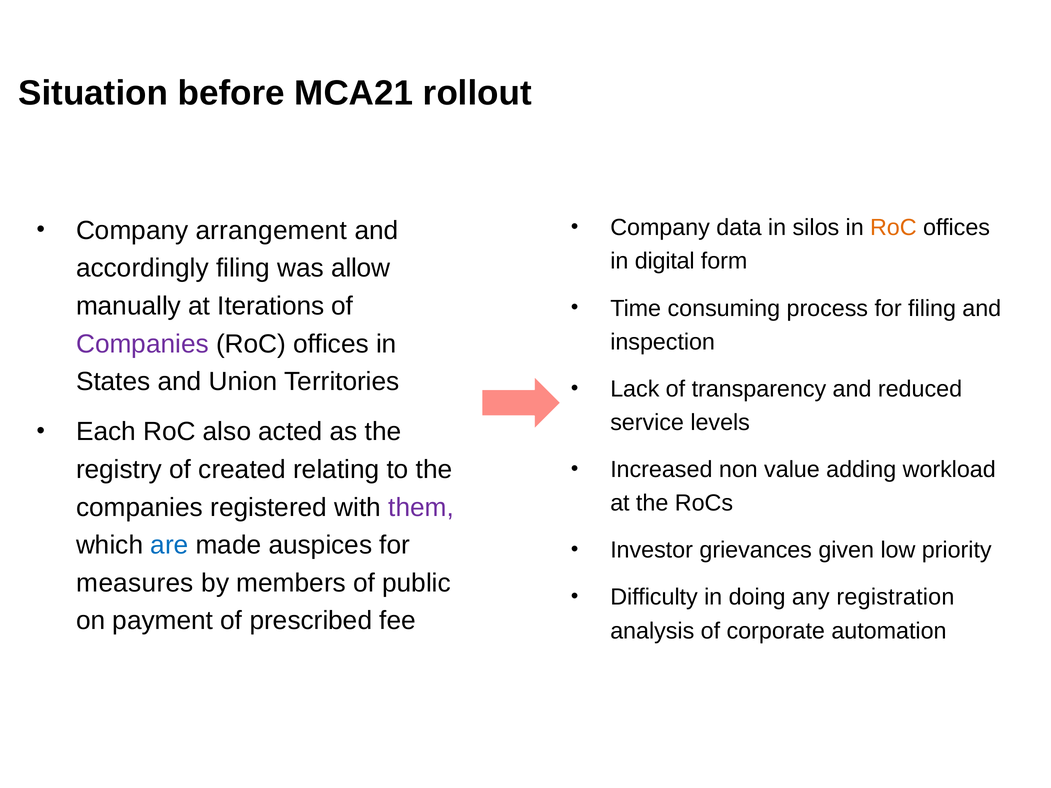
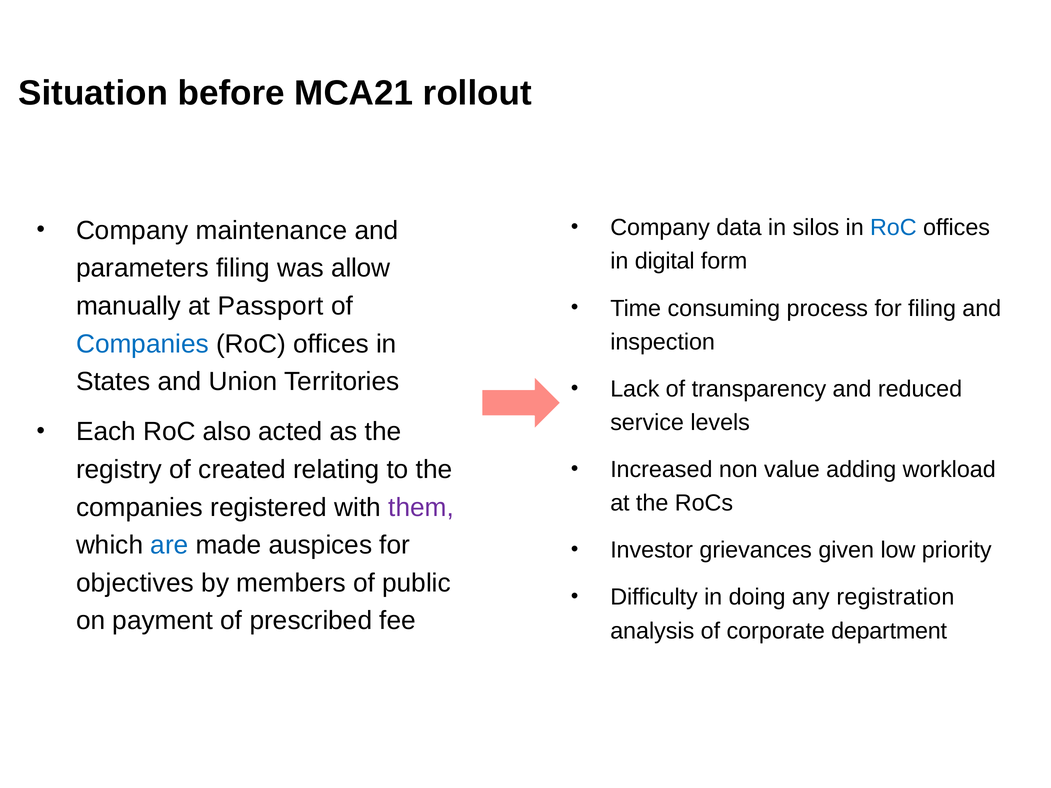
RoC colour: orange -> blue (893, 228)
arrangement: arrangement -> maintenance (271, 230)
accordingly: accordingly -> parameters (142, 268)
Iterations: Iterations -> Passport (271, 306)
Companies colour: purple -> blue (142, 344)
measures: measures -> objectives (135, 583)
automation: automation -> department (889, 631)
